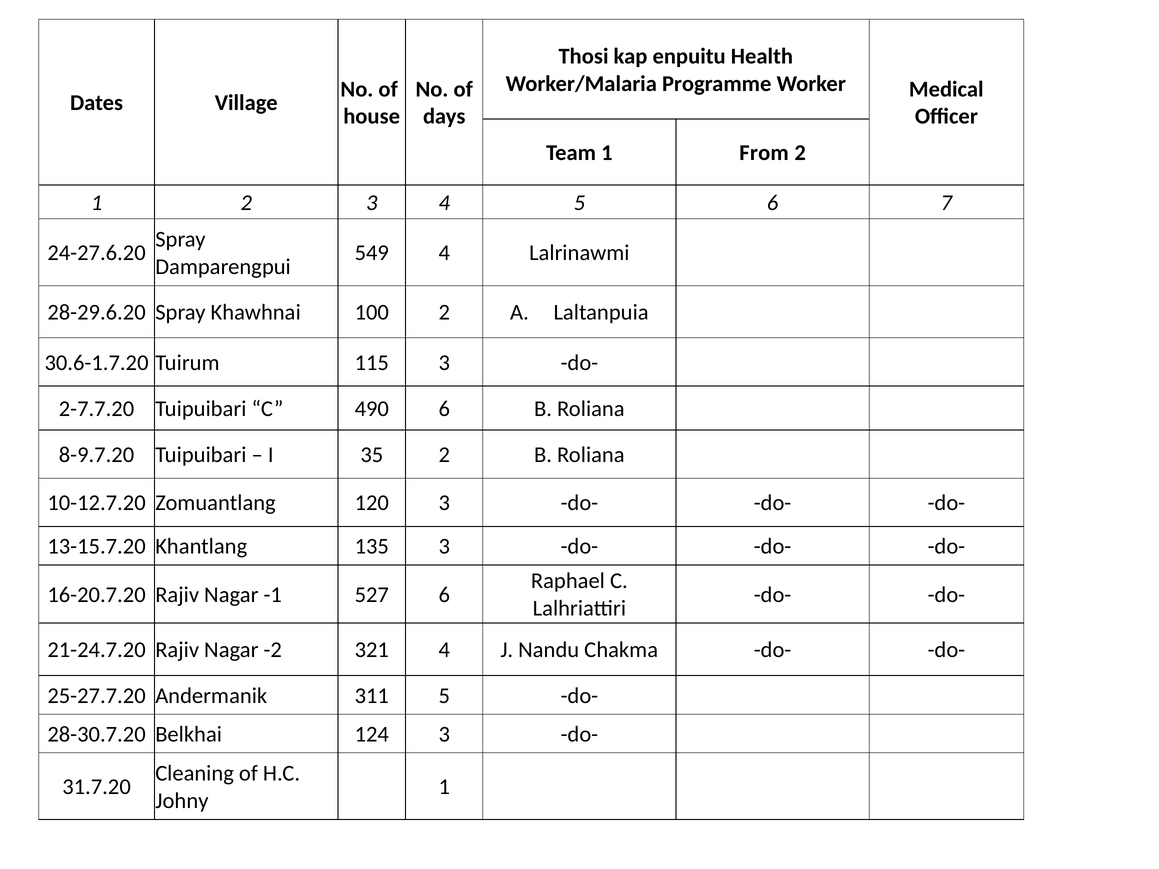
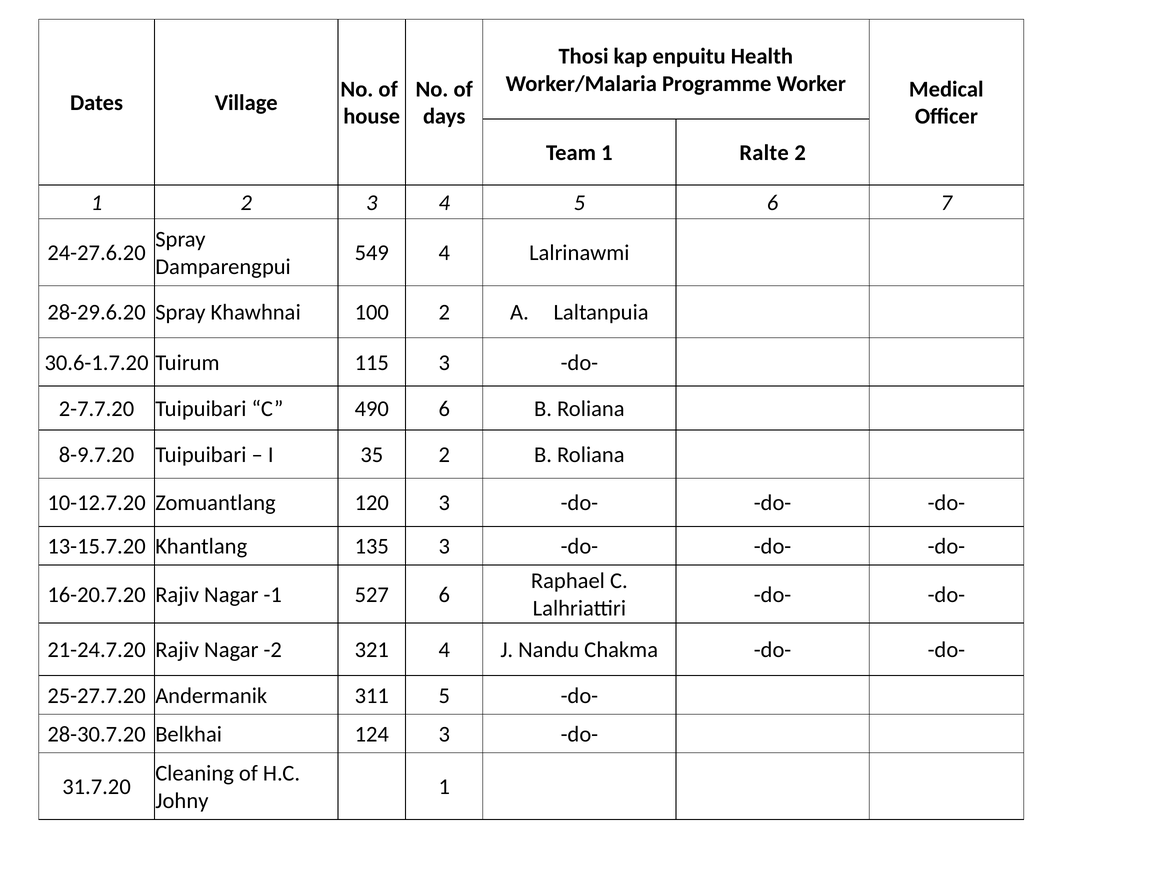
From: From -> Ralte (764, 153)
